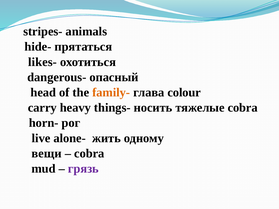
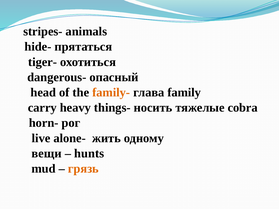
likes-: likes- -> tiger- (43, 62)
colour: colour -> family (184, 93)
cobra: cobra -> hunts (89, 154)
грязь colour: purple -> orange (83, 169)
